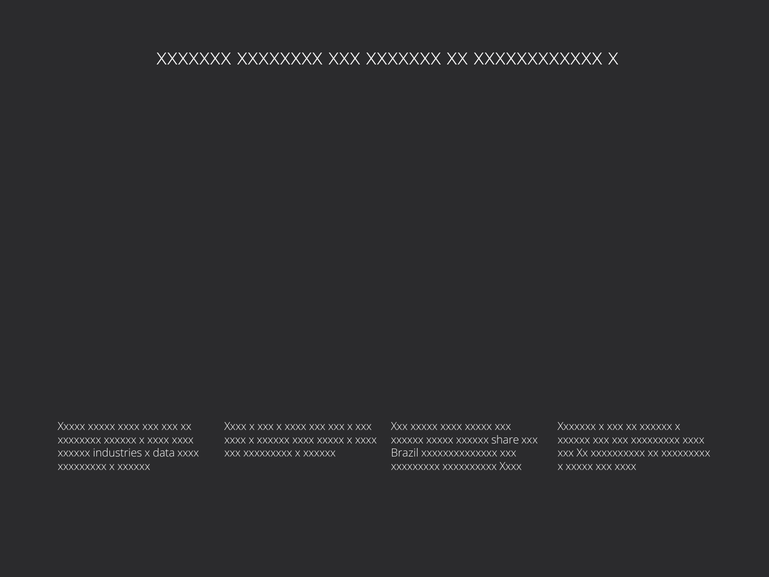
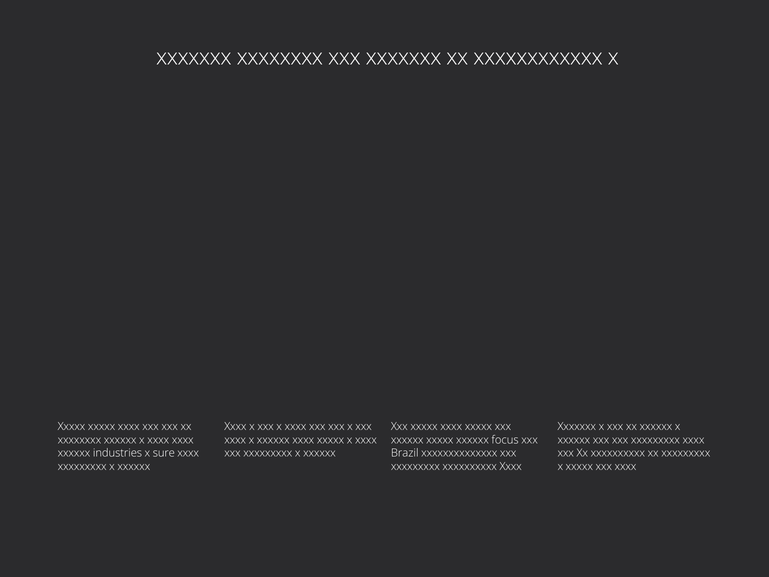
share: share -> focus (505, 440)
data: data -> sure (164, 453)
